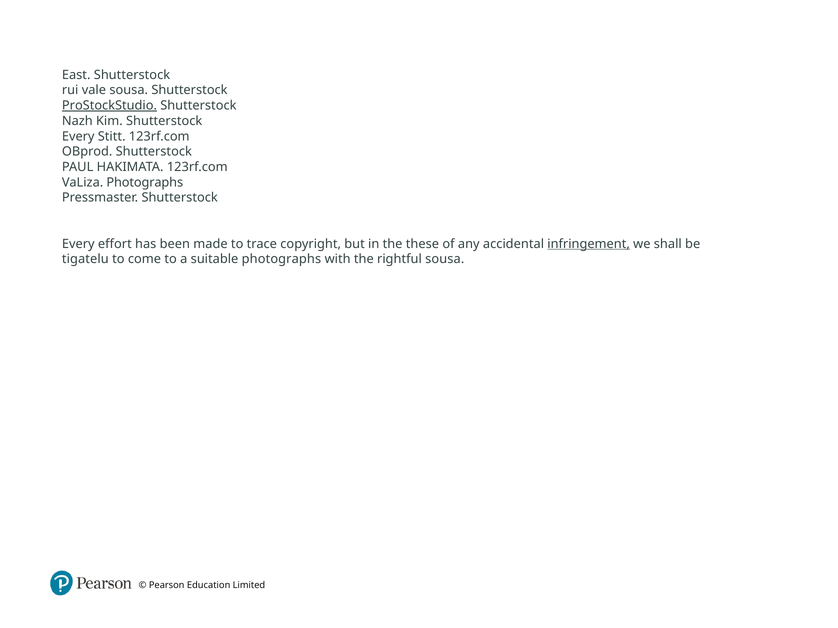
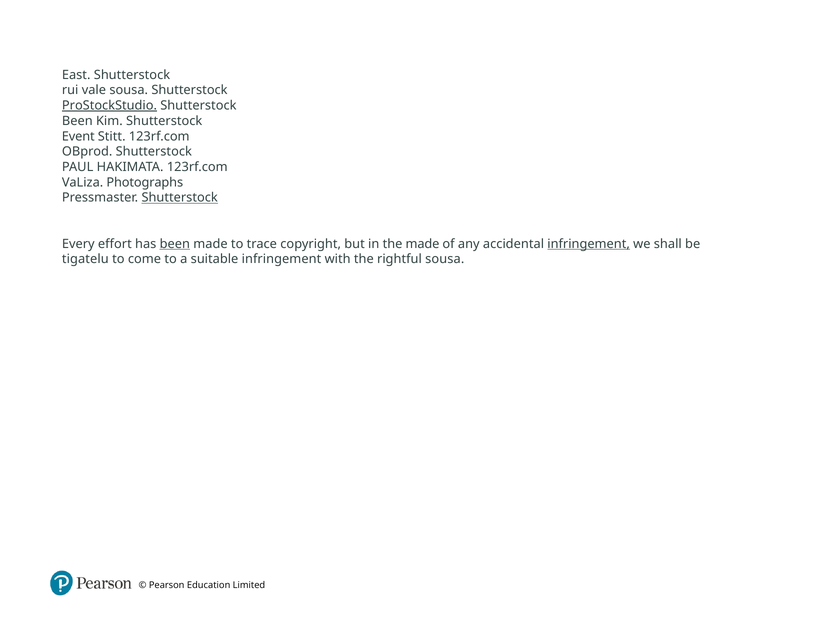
Nazh: Nazh -> Been (77, 121)
Every: Every -> Event (78, 136)
Shutterstock underline: none -> present (180, 198)
been underline: none -> present (175, 244)
the these: these -> made (423, 244)
suitable photographs: photographs -> infringement (281, 259)
